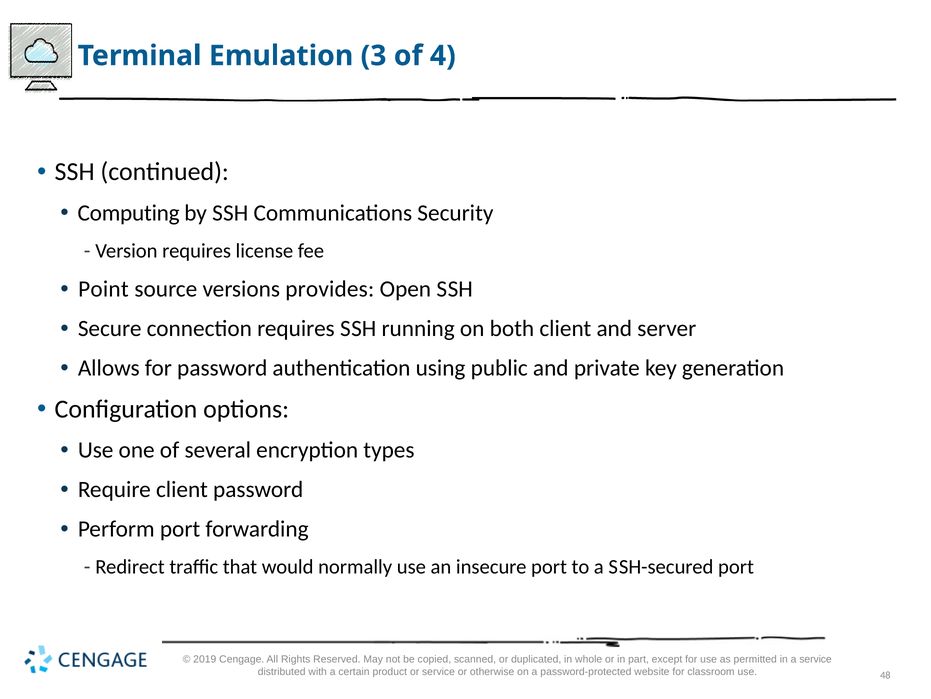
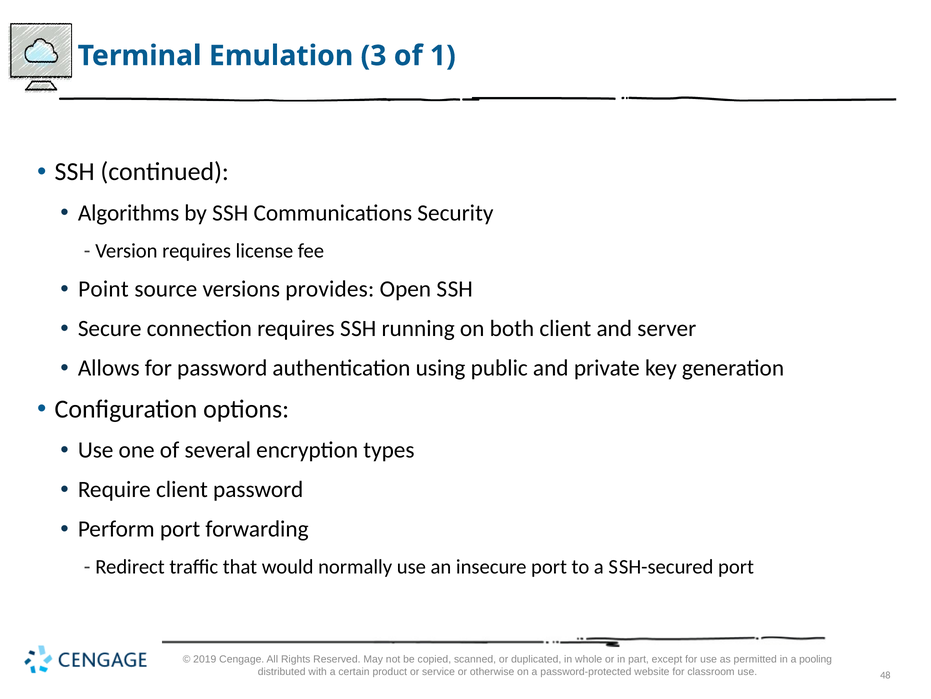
4: 4 -> 1 (443, 56)
Computing: Computing -> Algorithms (129, 213)
a service: service -> pooling (816, 659)
